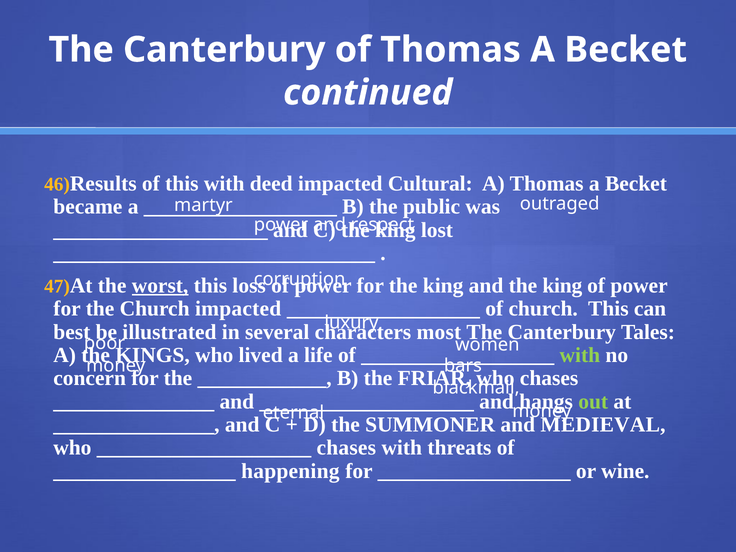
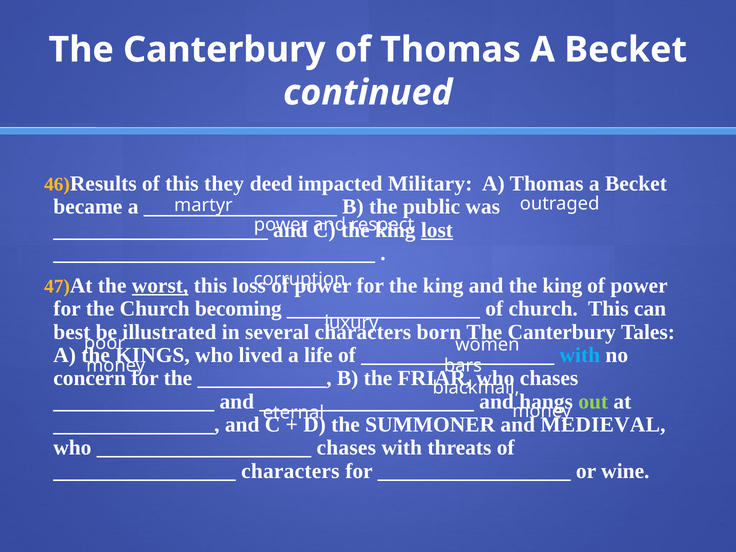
this with: with -> they (224, 184)
Cultural: Cultural -> Military (430, 184)
lost underline: none -> present (437, 230)
Church impacted: impacted -> becoming (238, 309)
most: most -> born (439, 332)
with colour: light green -> light blue (580, 355)
happening: happening -> characters (290, 471)
